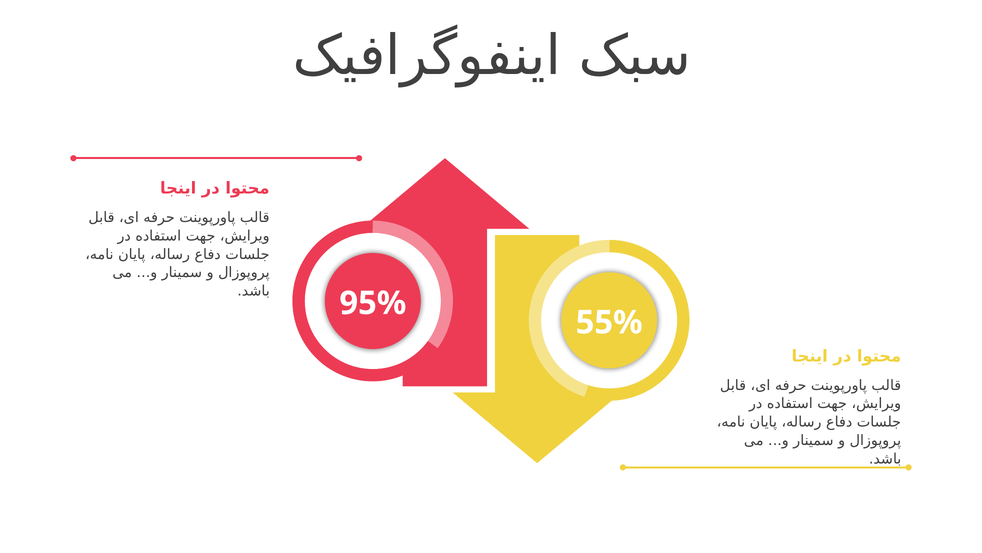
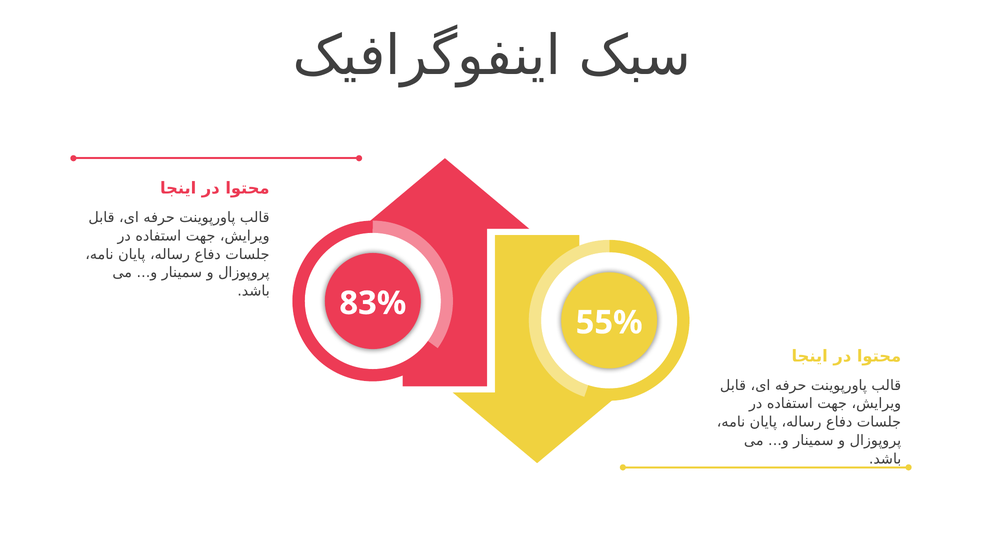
95%: 95% -> 83% (373, 303)
